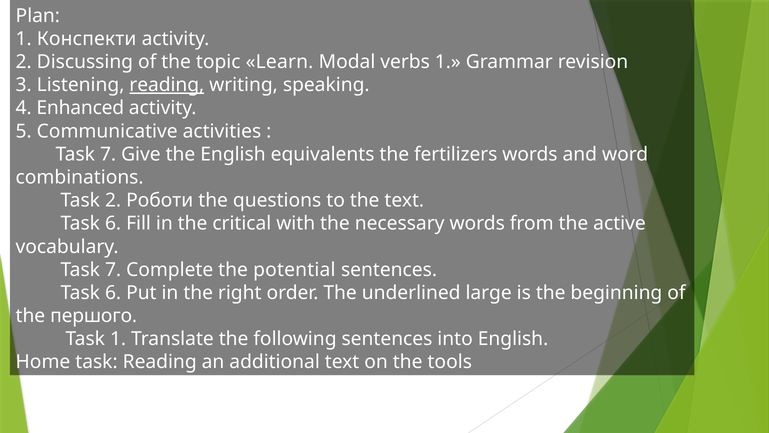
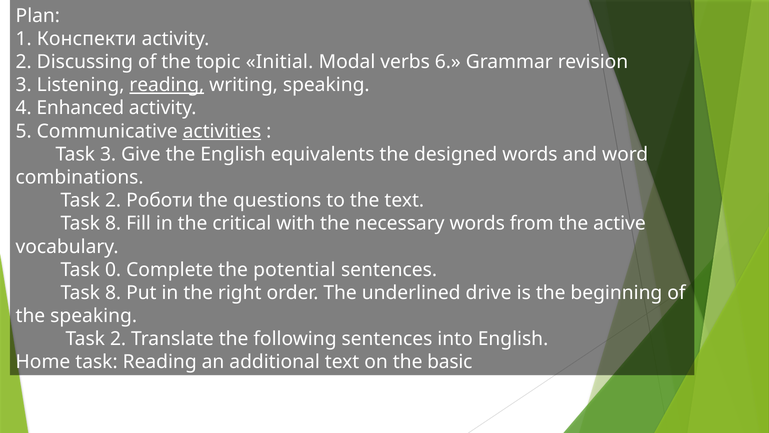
Learn: Learn -> Initial (280, 62)
verbs 1: 1 -> 6 (448, 62)
activities underline: none -> present (222, 131)
7: 7 -> 3 (108, 154)
fertilizers: fertilizers -> designed (456, 154)
6: 6 -> 8 (113, 223)
7: 7 -> 0 (113, 269)
6: 6 -> 8 (113, 293)
large: large -> drive (489, 293)
the першого: першого -> speaking (94, 316)
1: 1 -> 2 (118, 339)
tools: tools -> basic (450, 362)
